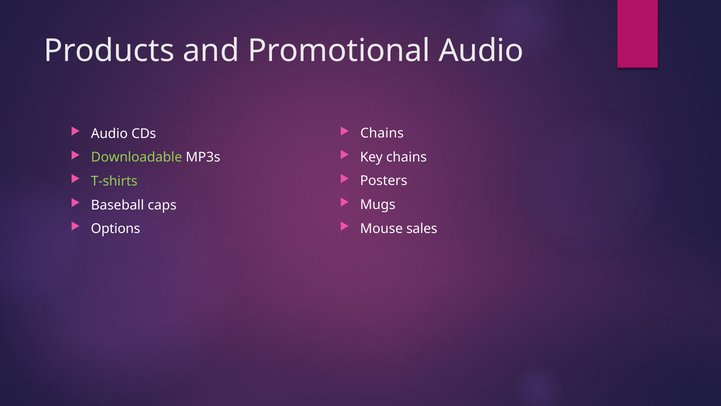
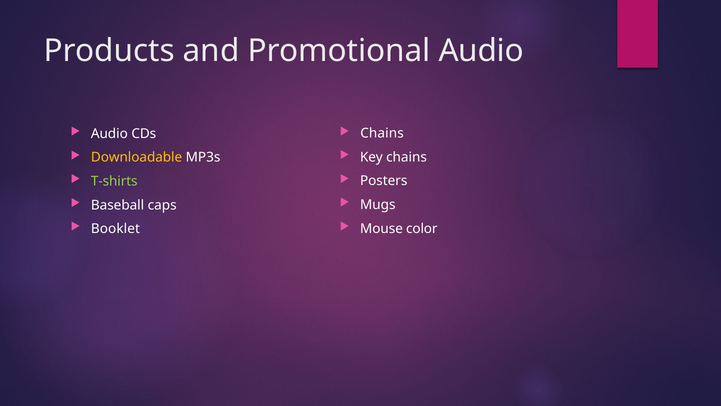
Downloadable colour: light green -> yellow (137, 157)
sales: sales -> color (422, 228)
Options: Options -> Booklet (115, 229)
